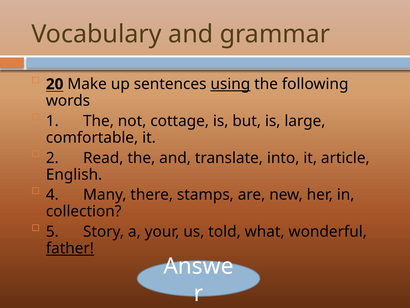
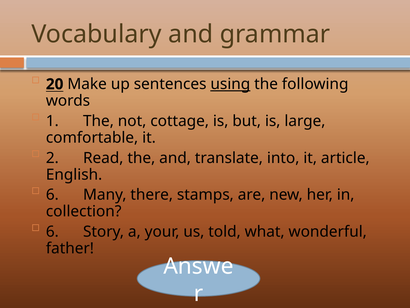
4: 4 -> 6 (52, 195)
5: 5 -> 6 (52, 231)
father underline: present -> none (70, 248)
